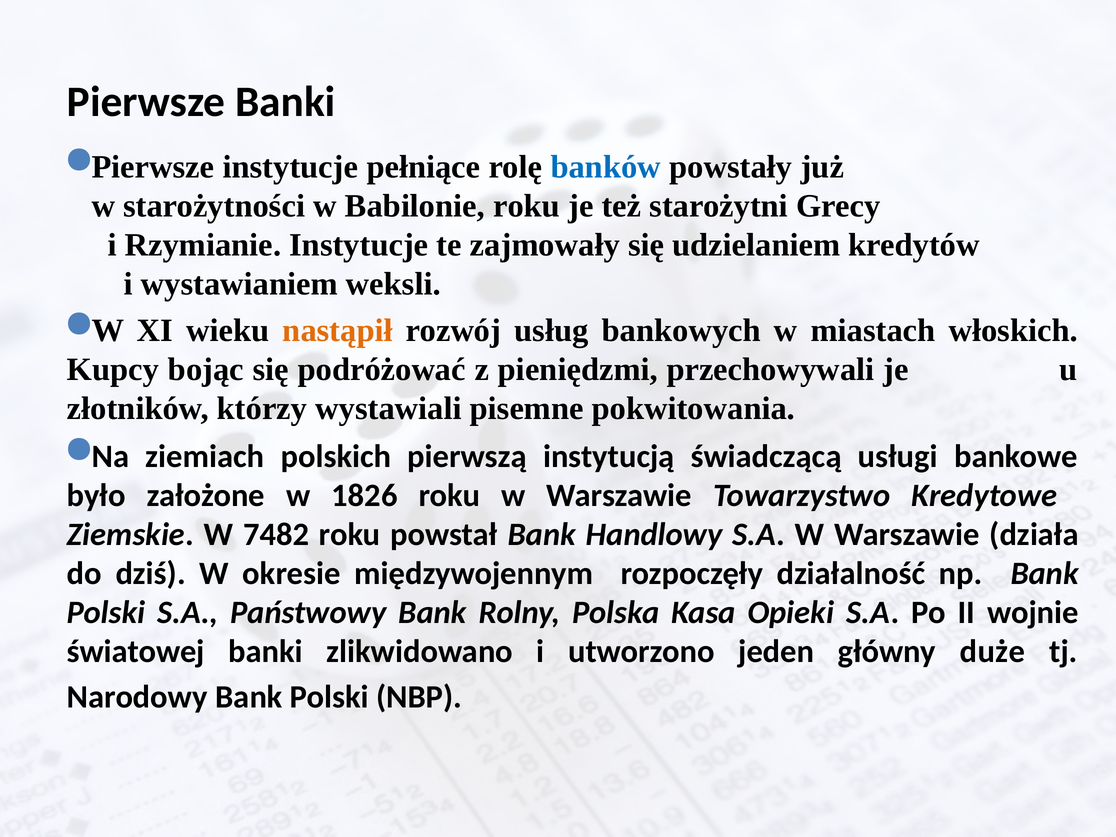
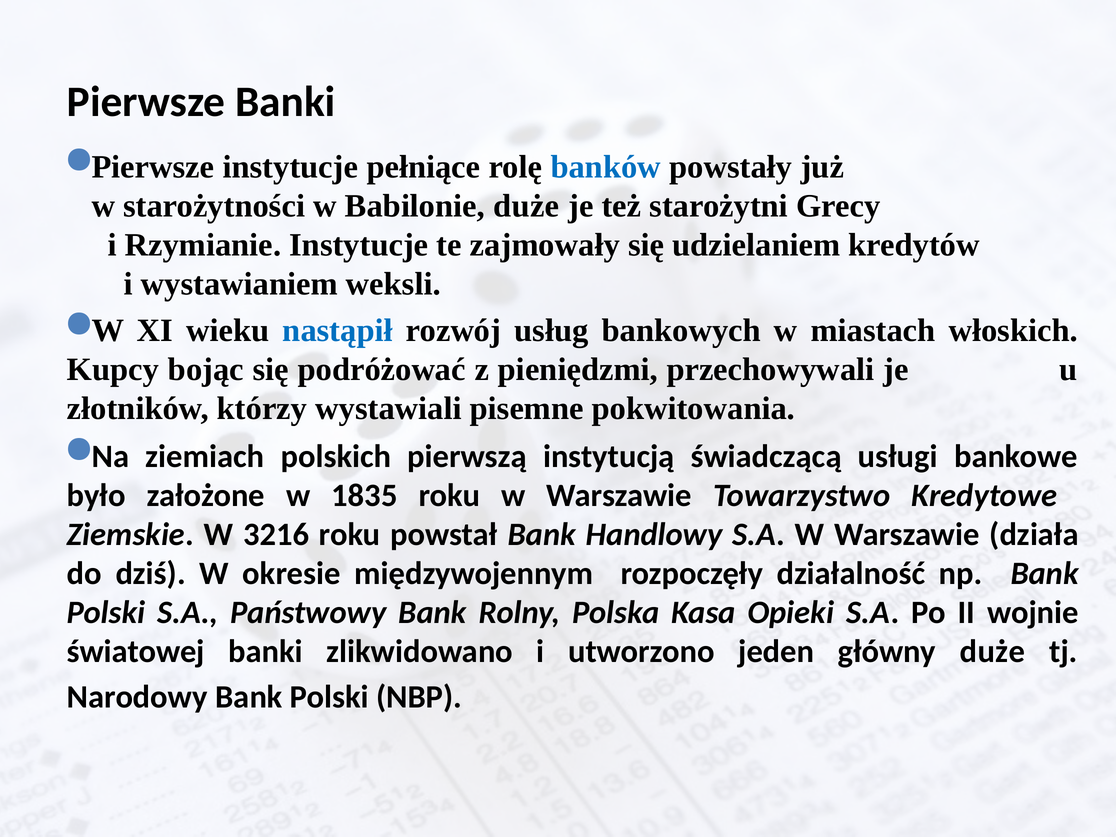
Babilonie roku: roku -> duże (526, 206)
nastąpił colour: orange -> blue (338, 331)
1826: 1826 -> 1835 (364, 495)
7482: 7482 -> 3216 (276, 535)
